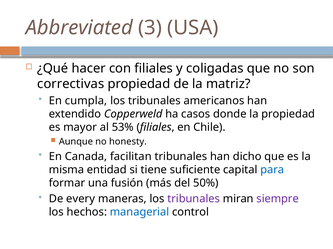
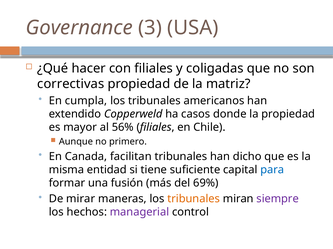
Abbreviated: Abbreviated -> Governance (79, 28)
53%: 53% -> 56% (123, 128)
honesty: honesty -> primero (128, 142)
50%: 50% -> 69% (206, 184)
every: every -> mirar (81, 199)
tribunales colour: purple -> orange (194, 199)
managerial colour: blue -> purple (139, 213)
